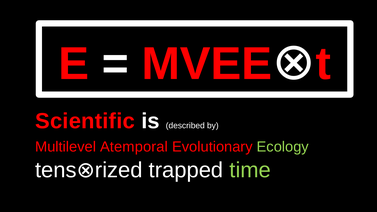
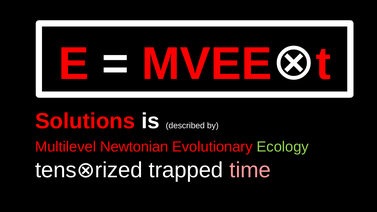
Scientific: Scientific -> Solutions (85, 121)
Atemporal: Atemporal -> Newtonian (134, 147)
time colour: light green -> pink (250, 170)
